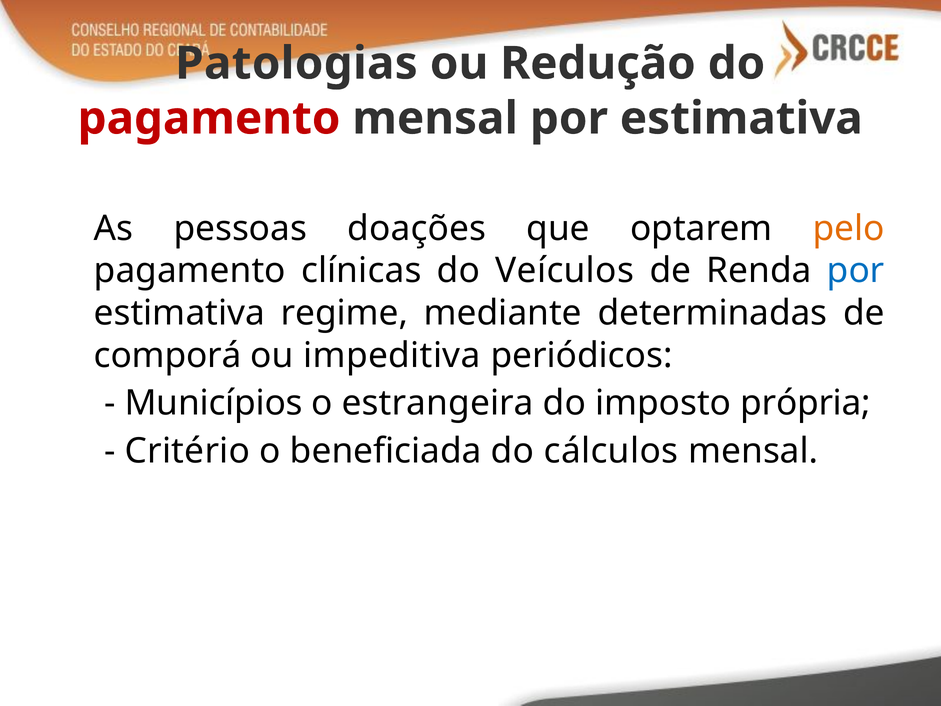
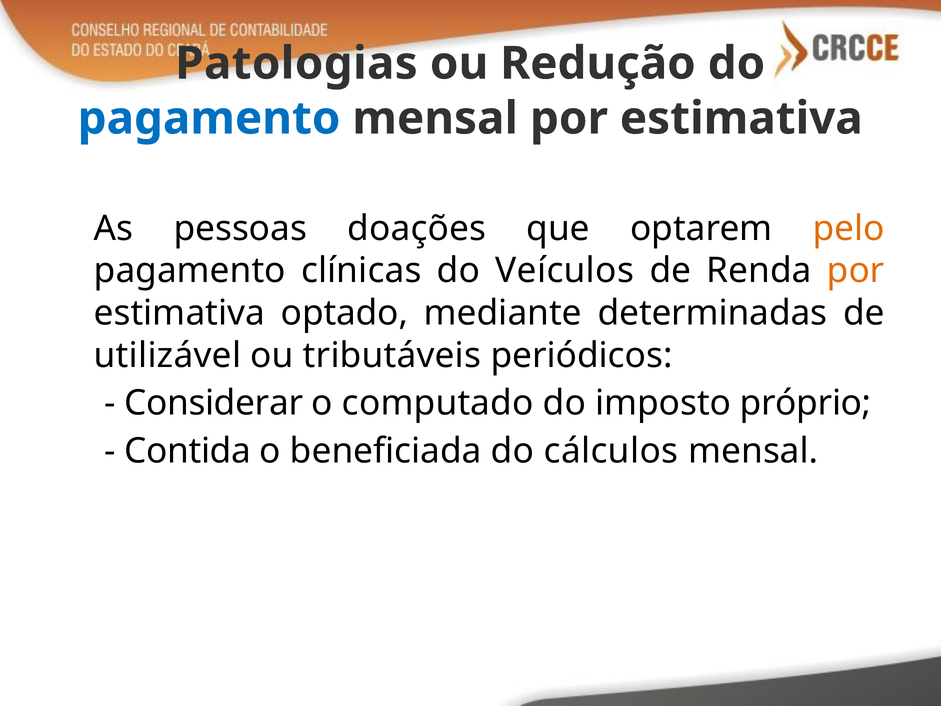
pagamento colour: red -> blue (209, 118)
por colour: blue -> orange (856, 271)
regime: regime -> optado (344, 313)
comporá: comporá -> utilizável (168, 355)
impeditiva: impeditiva -> tributáveis (392, 355)
Municípios: Municípios -> Considerar (214, 403)
estrangeira: estrangeira -> computado (438, 403)
própria: própria -> próprio (806, 403)
Critério: Critério -> Contida (188, 451)
